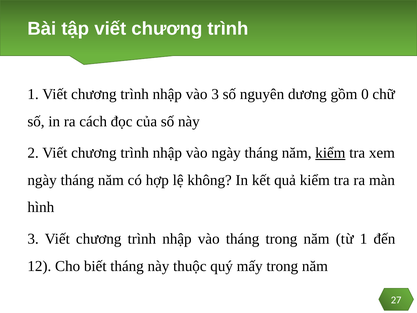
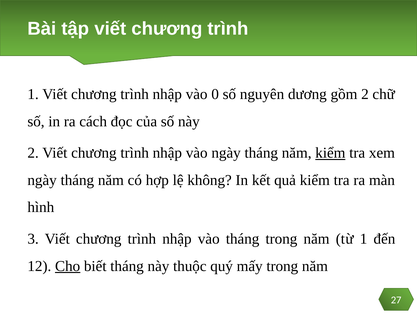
vào 3: 3 -> 0 (215, 94)
gồm 0: 0 -> 2 (365, 94)
Cho underline: none -> present (68, 266)
